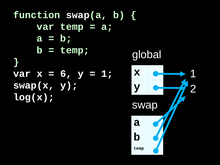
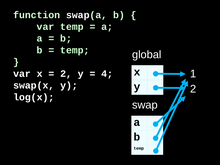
6: 6 -> 2 (66, 74)
1: 1 -> 4 (107, 74)
